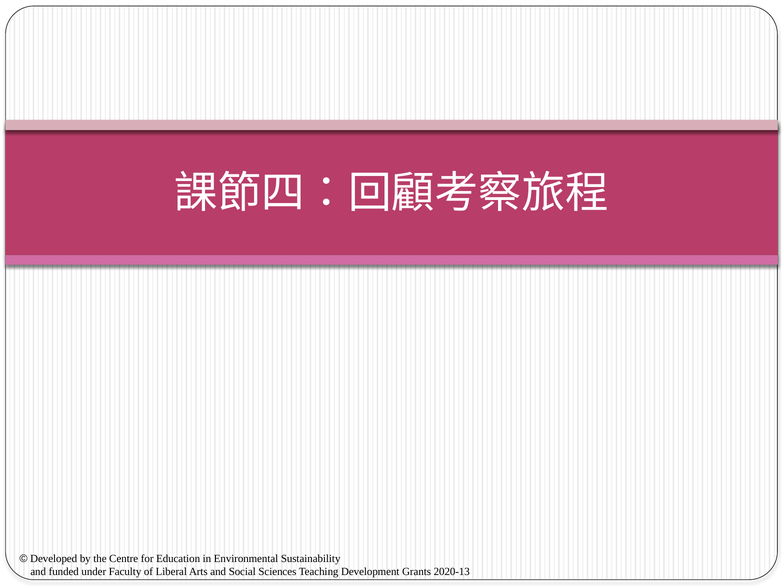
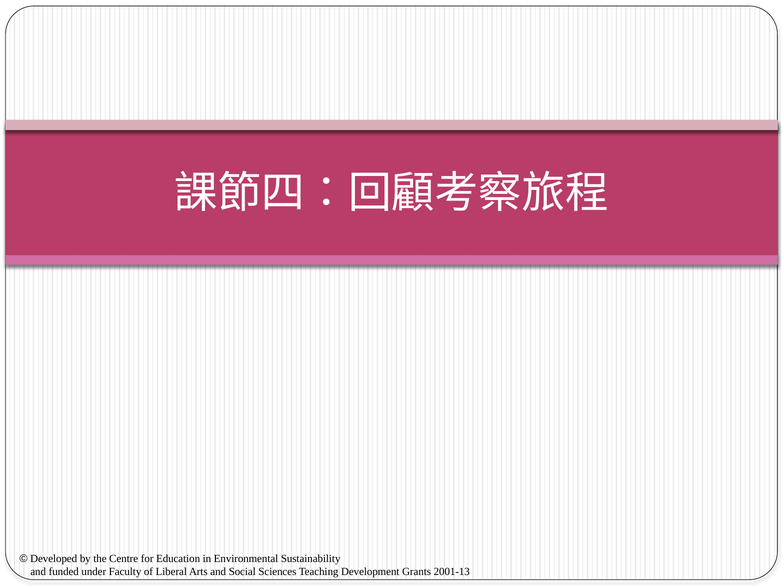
2020-13: 2020-13 -> 2001-13 (452, 571)
